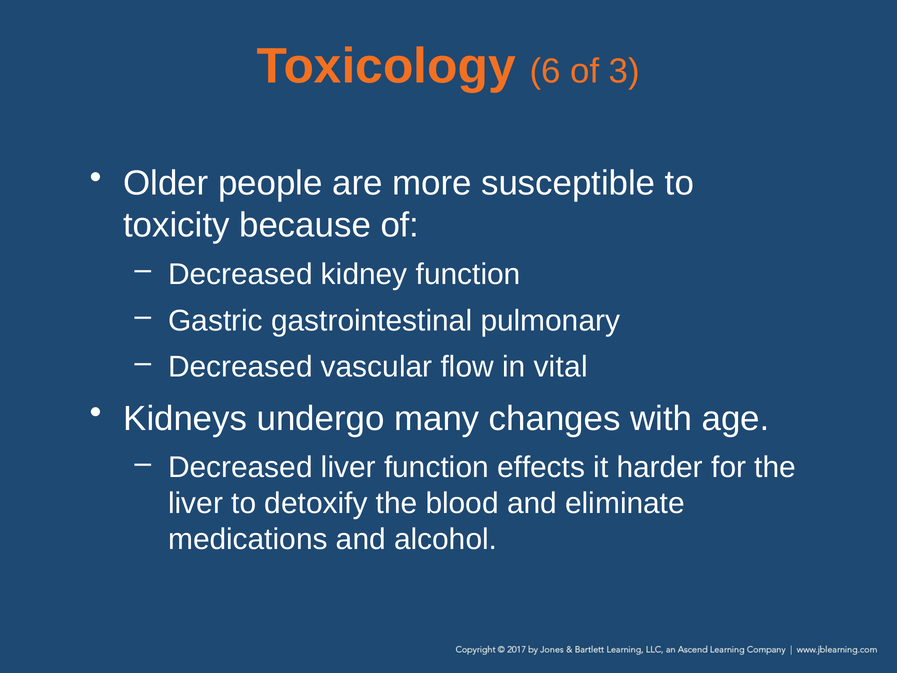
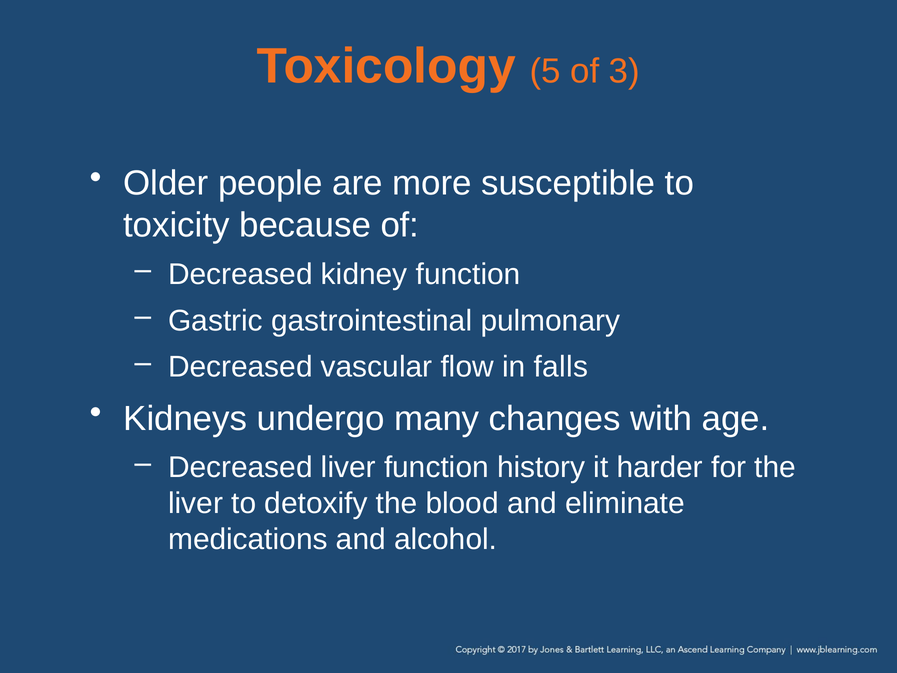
6: 6 -> 5 (545, 71)
vital: vital -> falls (561, 367)
effects: effects -> history (541, 467)
